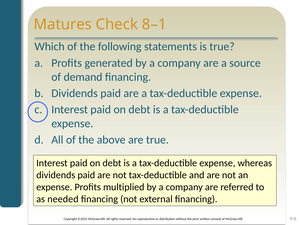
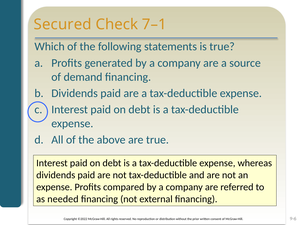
Matures: Matures -> Secured (63, 24)
8–1: 8–1 -> 7–1 (154, 24)
multiplied: multiplied -> compared (124, 187)
